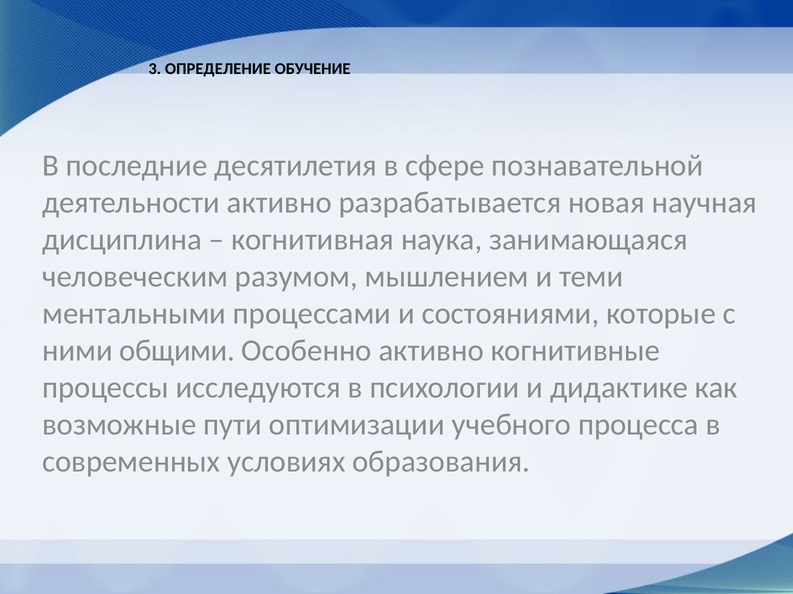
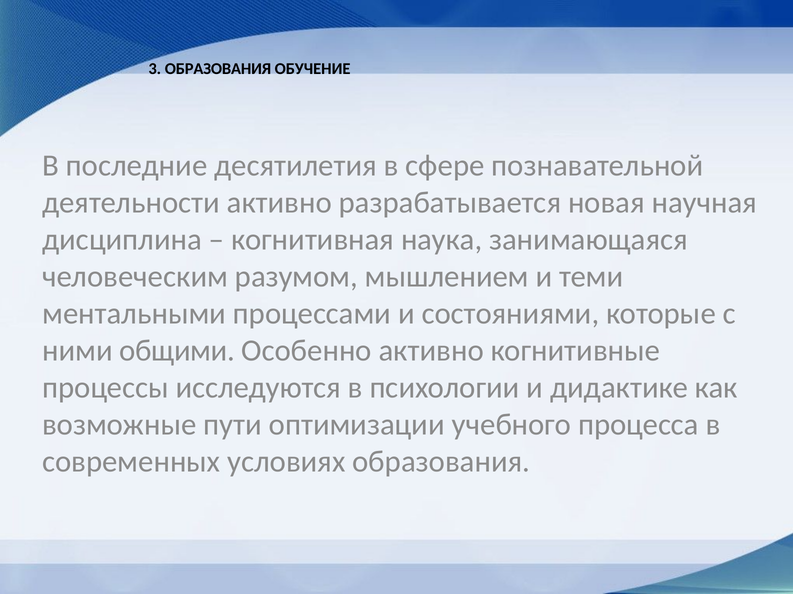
3 ОПРЕДЕЛЕНИЕ: ОПРЕДЕЛЕНИЕ -> ОБРАЗОВАНИЯ (218, 69)
